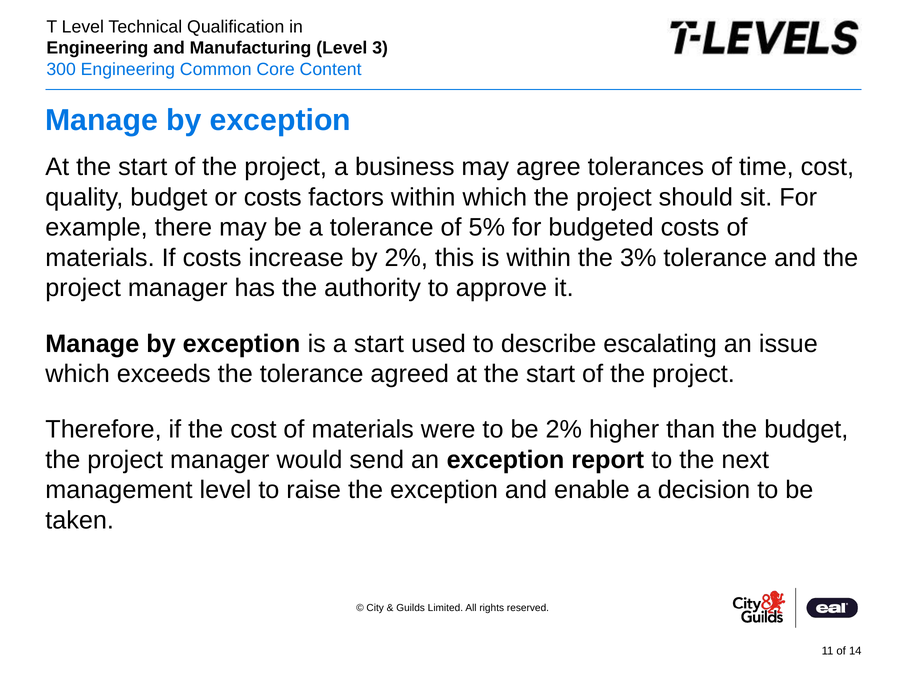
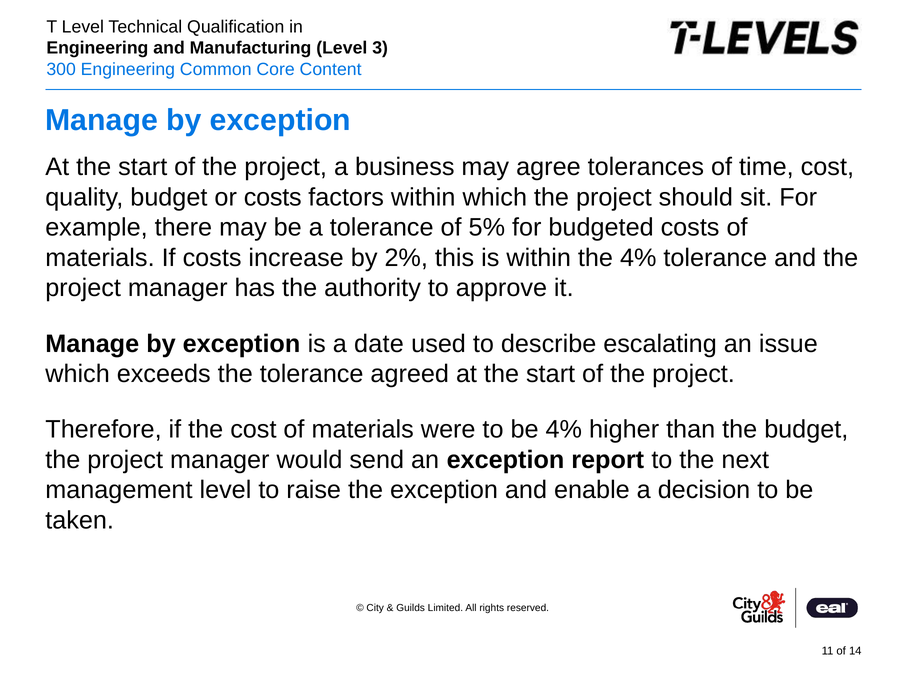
the 3%: 3% -> 4% (638, 258)
a start: start -> date (379, 343)
be 2%: 2% -> 4% (564, 429)
